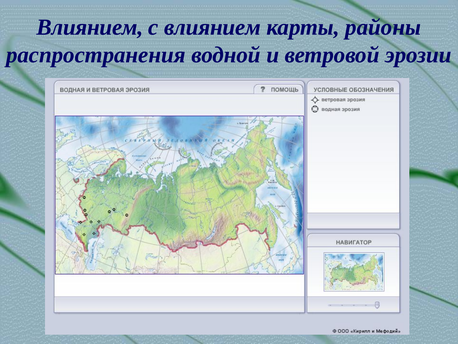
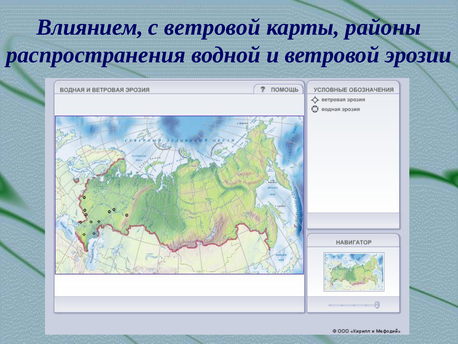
с влиянием: влиянием -> ветровой (212, 27)
